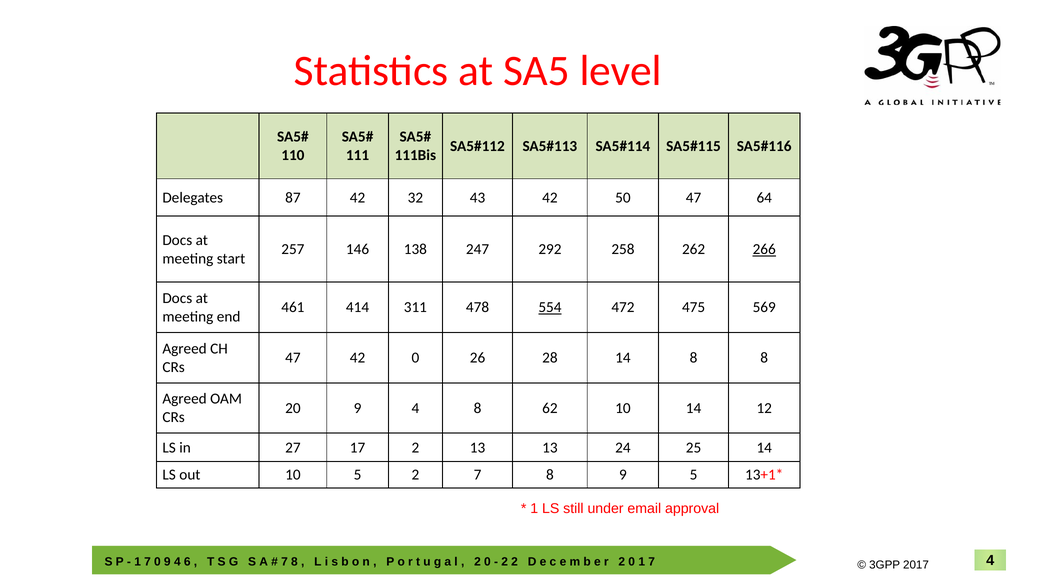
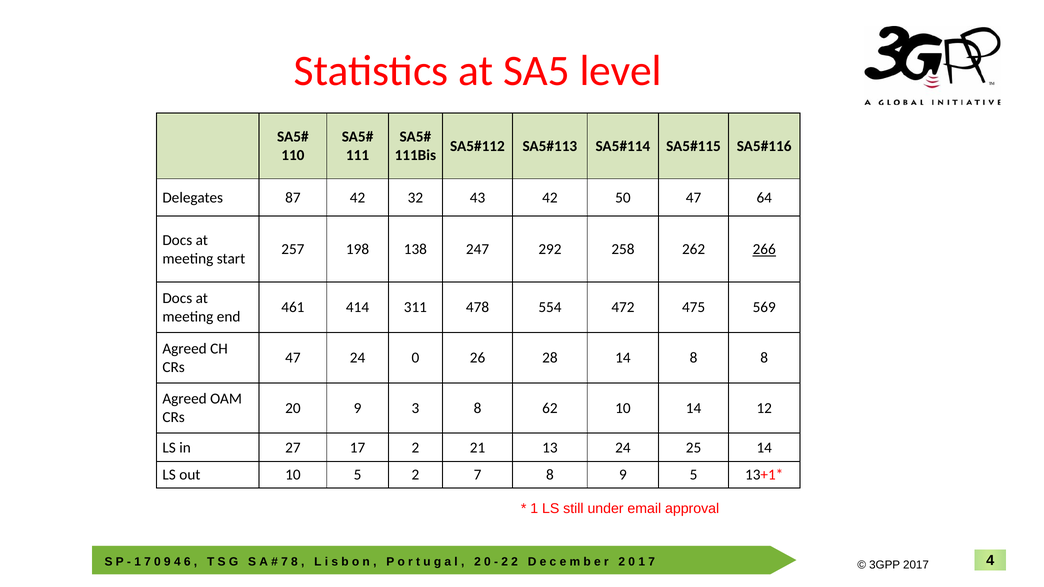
146: 146 -> 198 (358, 249)
554 underline: present -> none (550, 308)
47 42: 42 -> 24 (358, 358)
20 9 4: 4 -> 3 (415, 408)
2 13: 13 -> 21 (478, 448)
